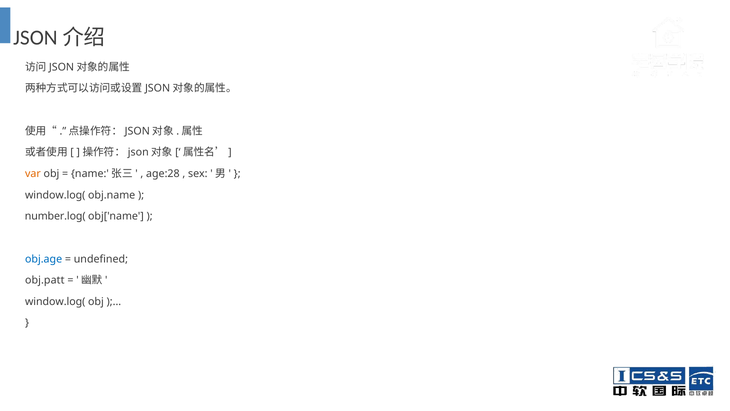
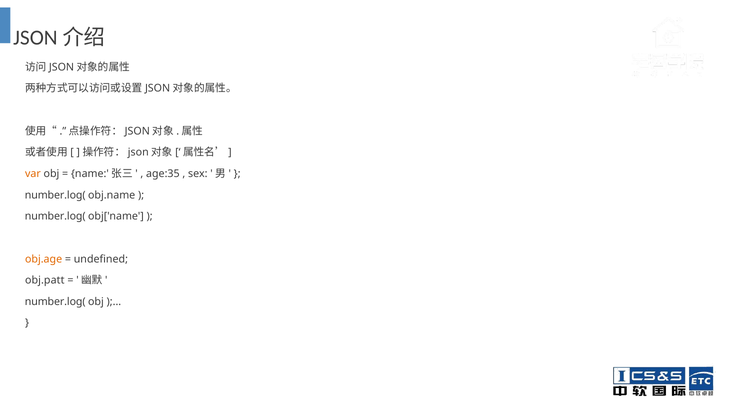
age:28: age:28 -> age:35 (163, 174)
window.log(: window.log( -> number.log( (55, 195)
obj.age colour: blue -> orange (44, 259)
window.log(: window.log( -> number.log( (55, 301)
